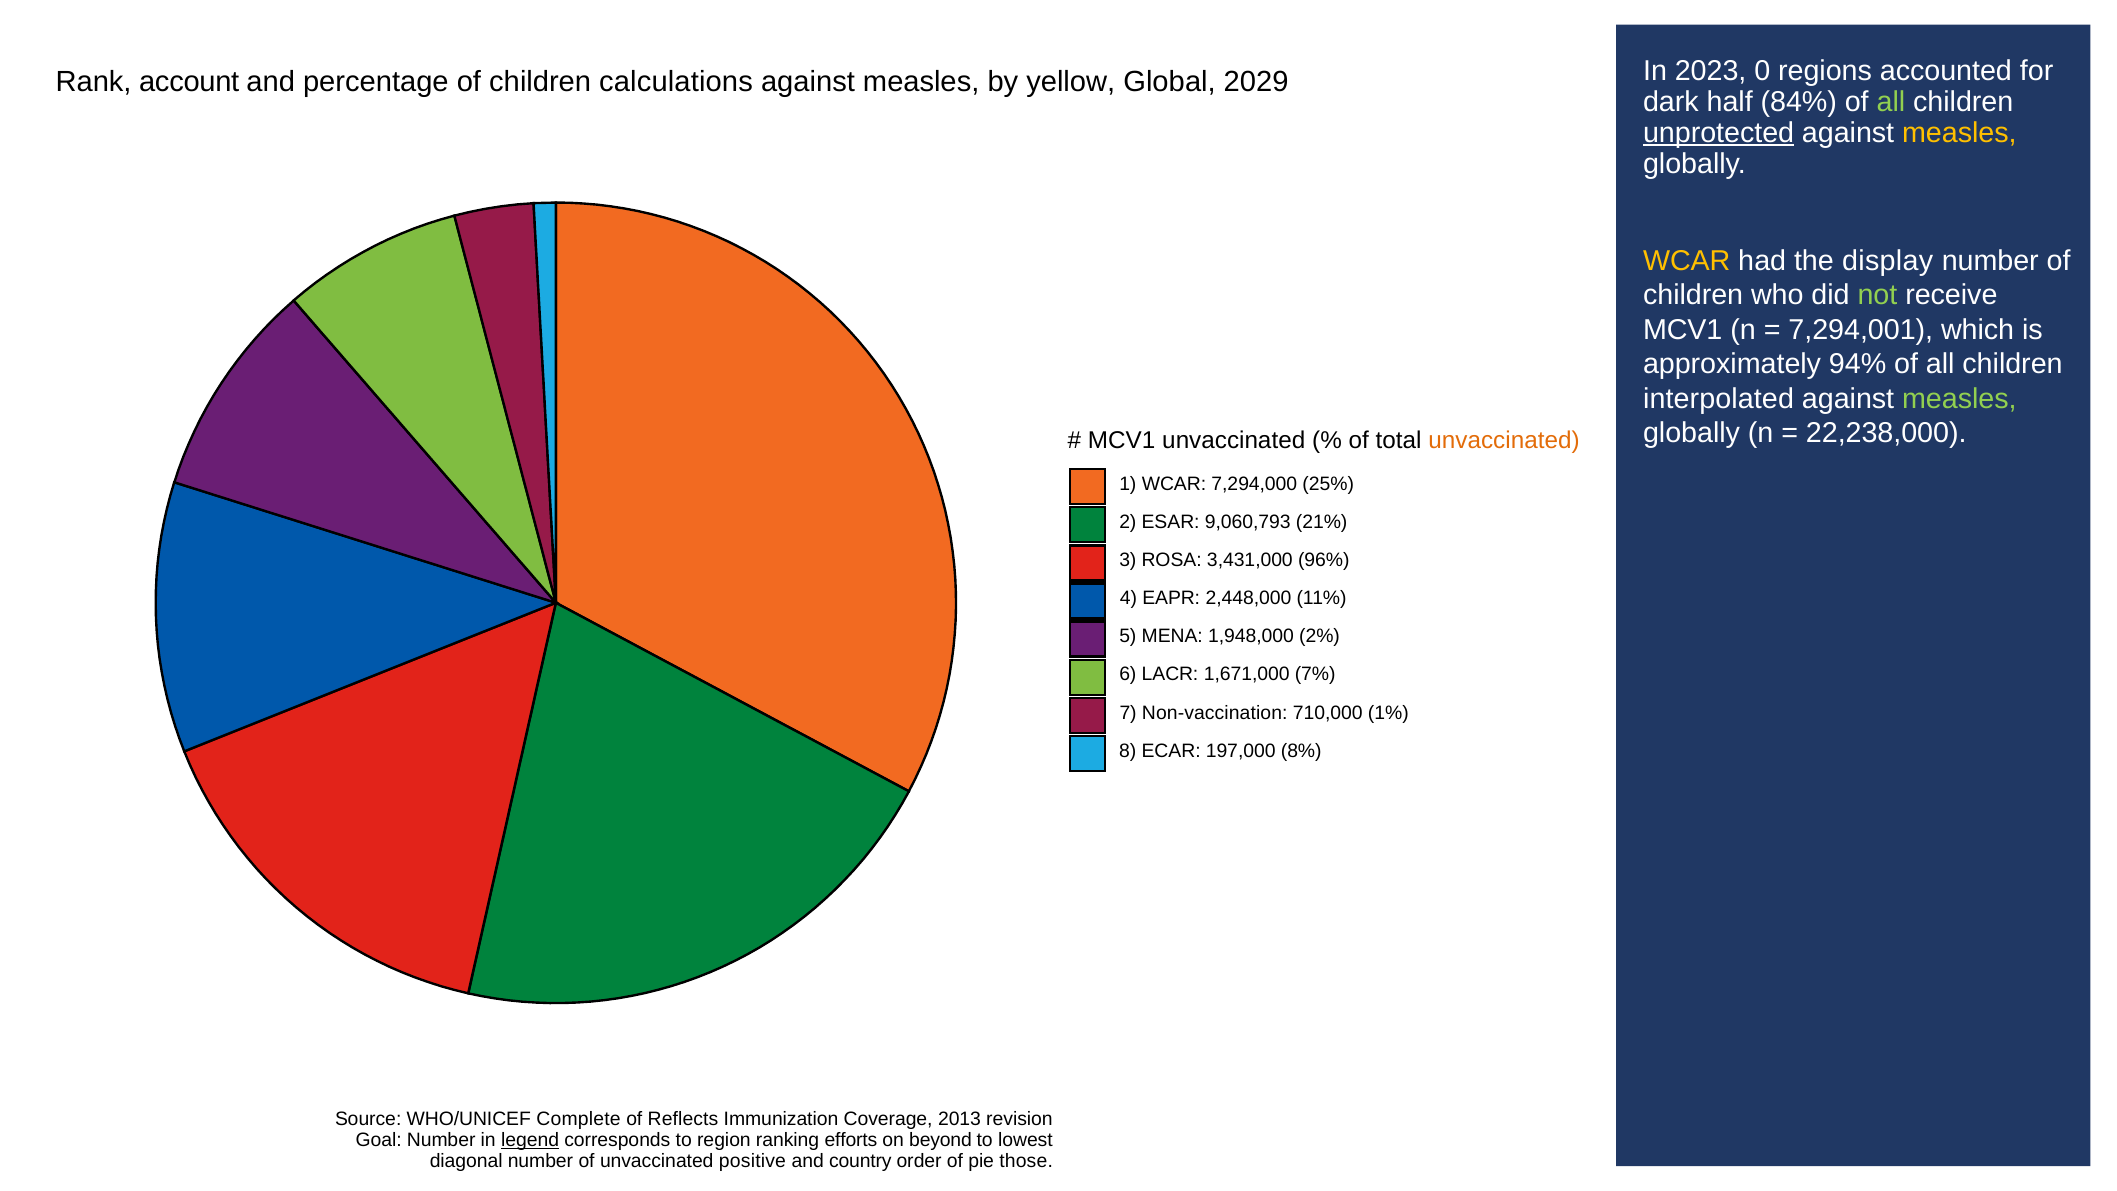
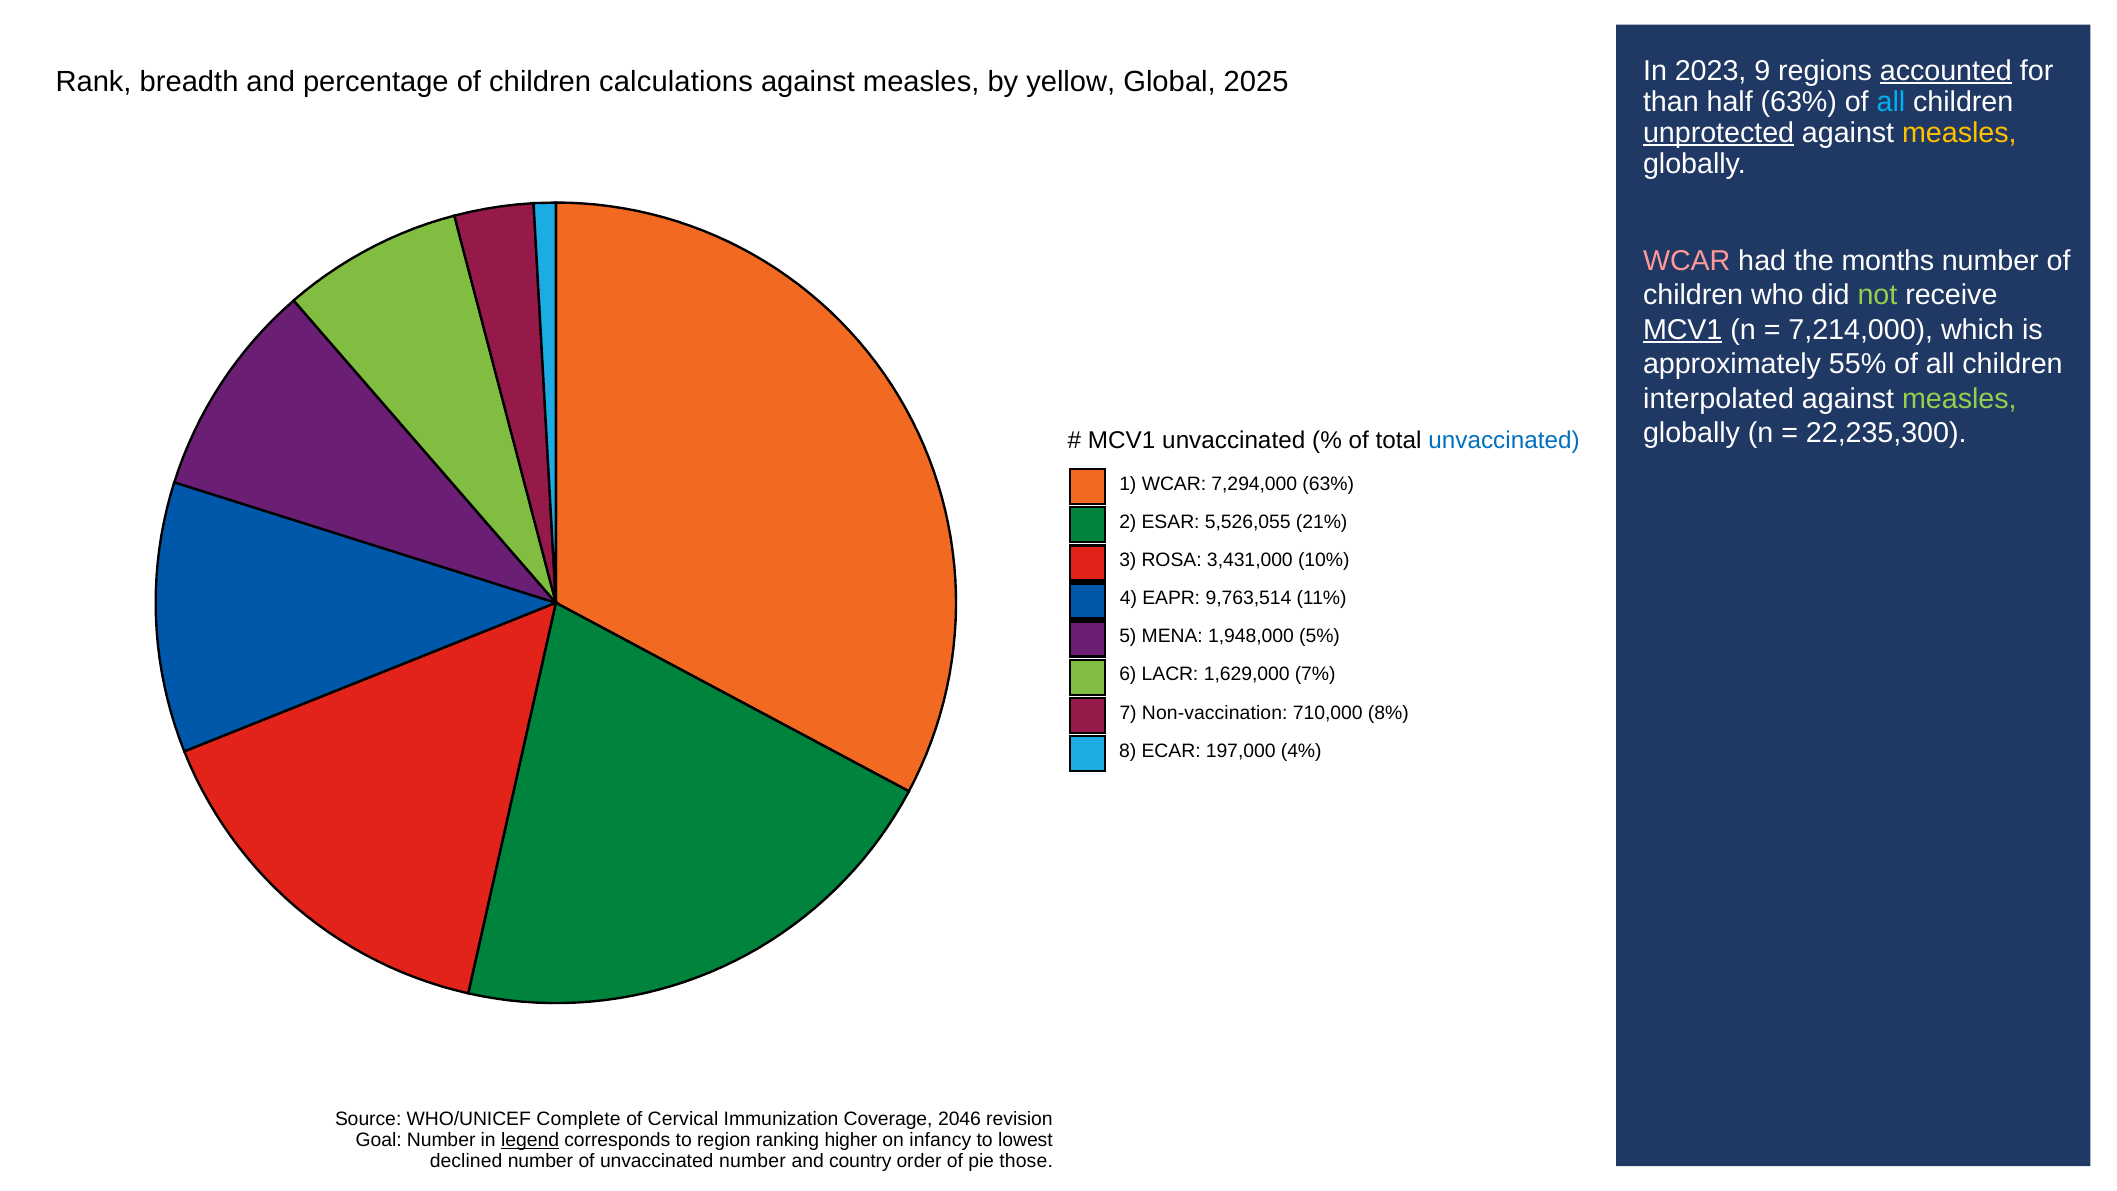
0: 0 -> 9 (1762, 71)
accounted underline: none -> present (1946, 71)
account: account -> breadth (189, 82)
2029: 2029 -> 2025 (1256, 82)
dark: dark -> than (1671, 102)
half 84%: 84% -> 63% (1799, 102)
all colour: light green -> light blue (1891, 102)
WCAR colour: yellow -> pink (1687, 261)
display: display -> months (1888, 261)
MCV1 underline: none -> present (1683, 330)
7,294,001: 7,294,001 -> 7,214,000 (1861, 330)
94%: 94% -> 55% (1858, 364)
22,238,000: 22,238,000 -> 22,235,300 (1886, 433)
unvaccinated colour: orange -> blue (1504, 441)
7,294,000 25%: 25% -> 63% (1328, 484)
9,060,793: 9,060,793 -> 5,526,055 (1248, 522)
96%: 96% -> 10% (1324, 560)
2,448,000: 2,448,000 -> 9,763,514 (1248, 598)
2%: 2% -> 5% (1320, 636)
1,671,000: 1,671,000 -> 1,629,000 (1247, 674)
1%: 1% -> 8% (1388, 713)
8%: 8% -> 4% (1301, 751)
Reflects: Reflects -> Cervical (683, 1119)
2013: 2013 -> 2046 (959, 1119)
efforts: efforts -> higher (851, 1140)
beyond: beyond -> infancy (940, 1140)
diagonal: diagonal -> declined (466, 1161)
unvaccinated positive: positive -> number (752, 1161)
